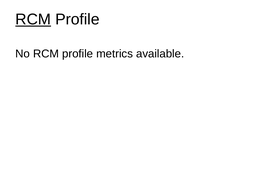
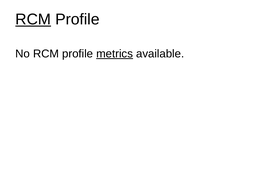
metrics underline: none -> present (115, 54)
